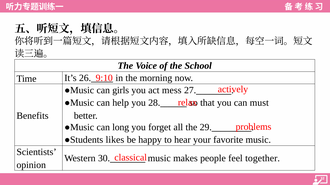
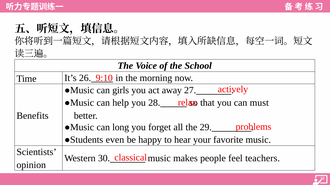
mess: mess -> away (172, 91)
likes: likes -> even (115, 140)
together: together -> teachers (263, 159)
